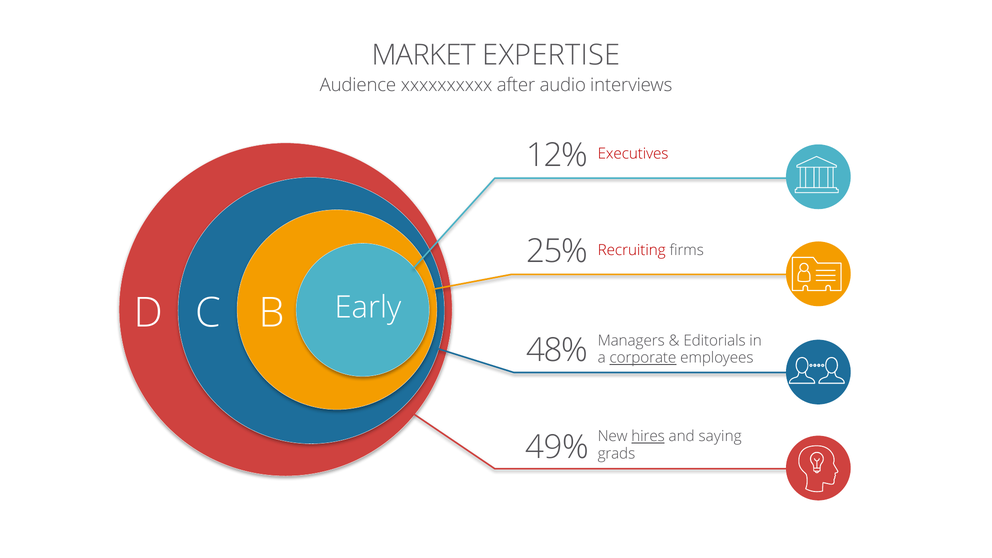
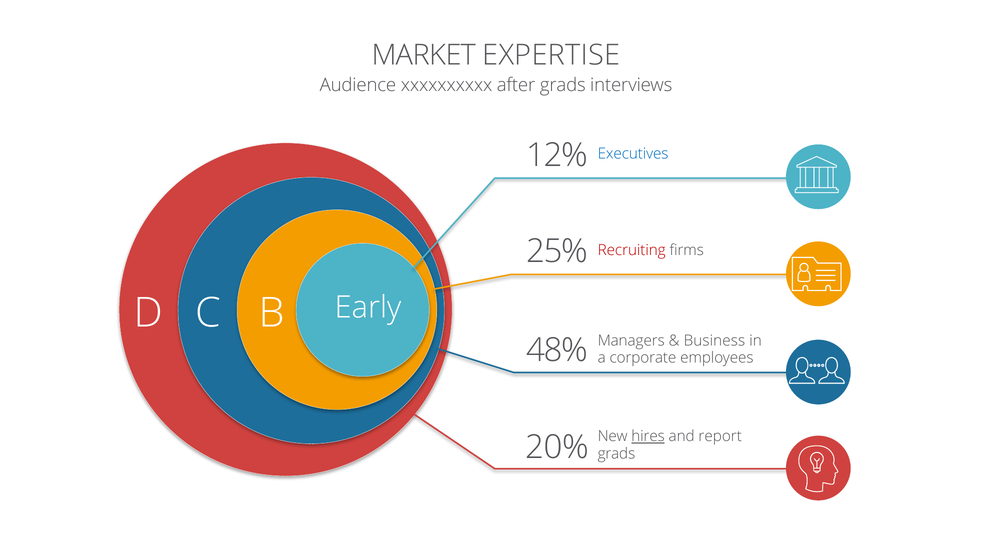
after audio: audio -> grads (563, 85)
Executives colour: red -> blue (633, 154)
Editorials: Editorials -> Business (714, 341)
corporate underline: present -> none (643, 358)
saying: saying -> report (720, 436)
49%: 49% -> 20% (557, 448)
